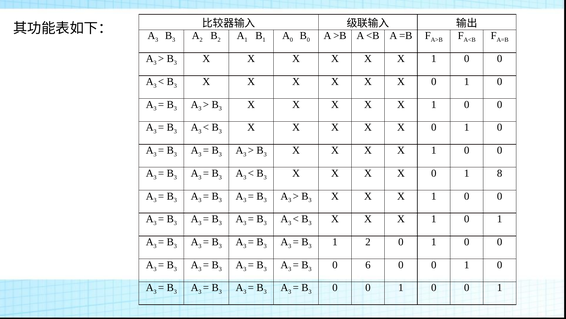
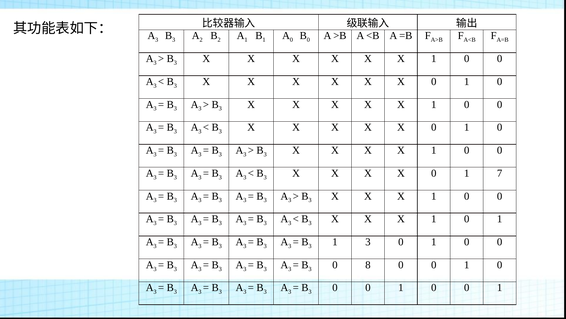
8: 8 -> 7 (500, 173)
1 2: 2 -> 3 (368, 241)
6: 6 -> 8 (368, 264)
